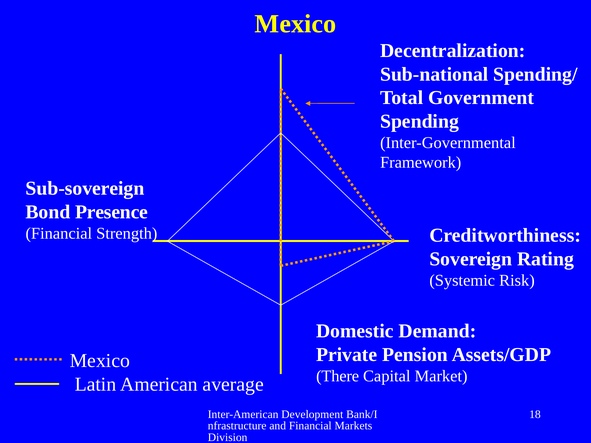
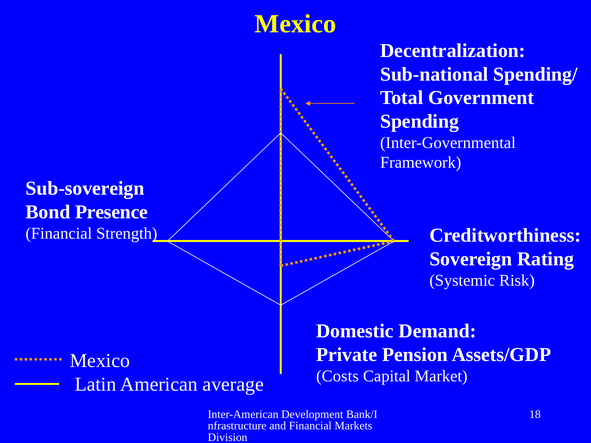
There: There -> Costs (337, 376)
